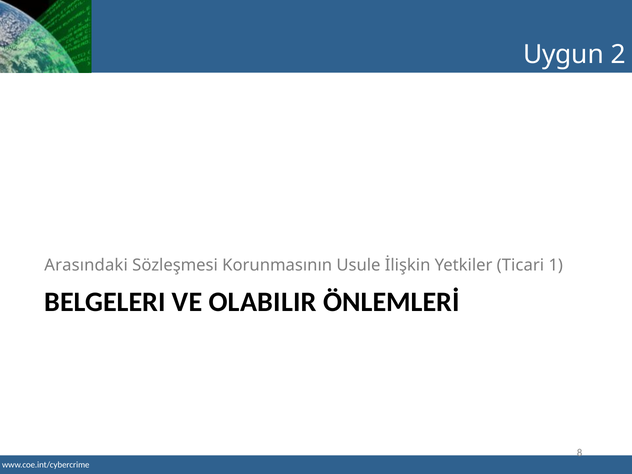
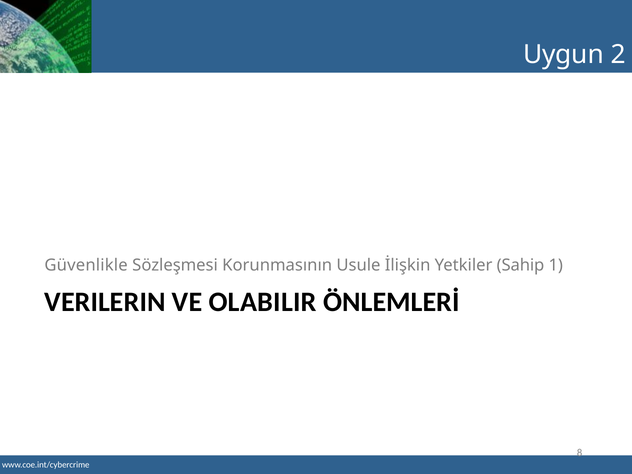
Arasındaki: Arasındaki -> Güvenlikle (86, 265)
Ticari: Ticari -> Sahip (521, 265)
BELGELERI: BELGELERI -> VERILERIN (105, 302)
